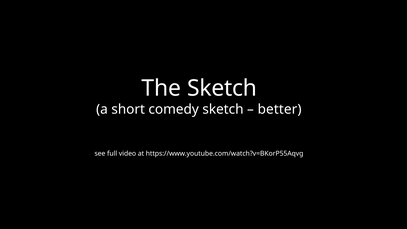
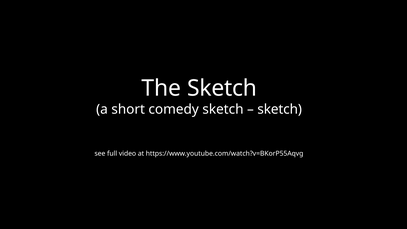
better: better -> sketch (280, 109)
